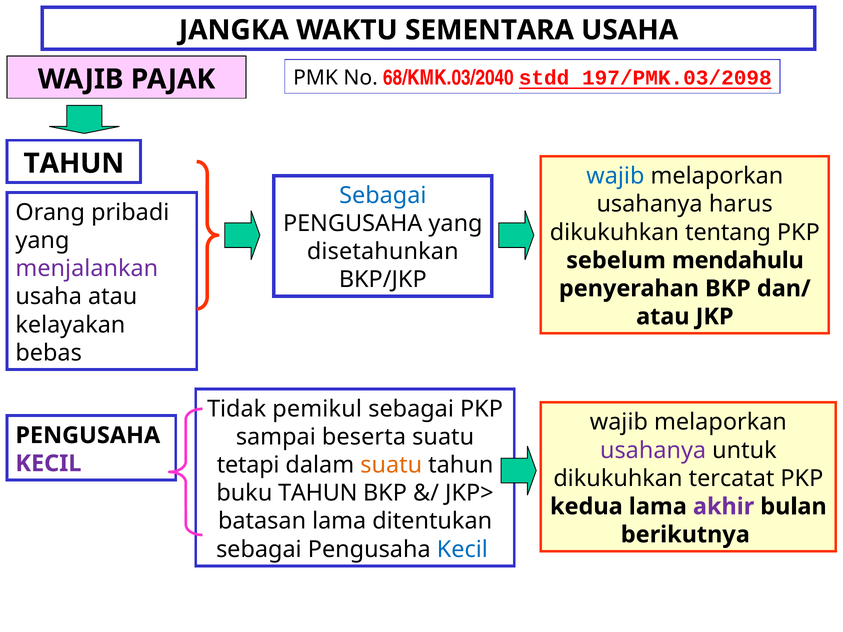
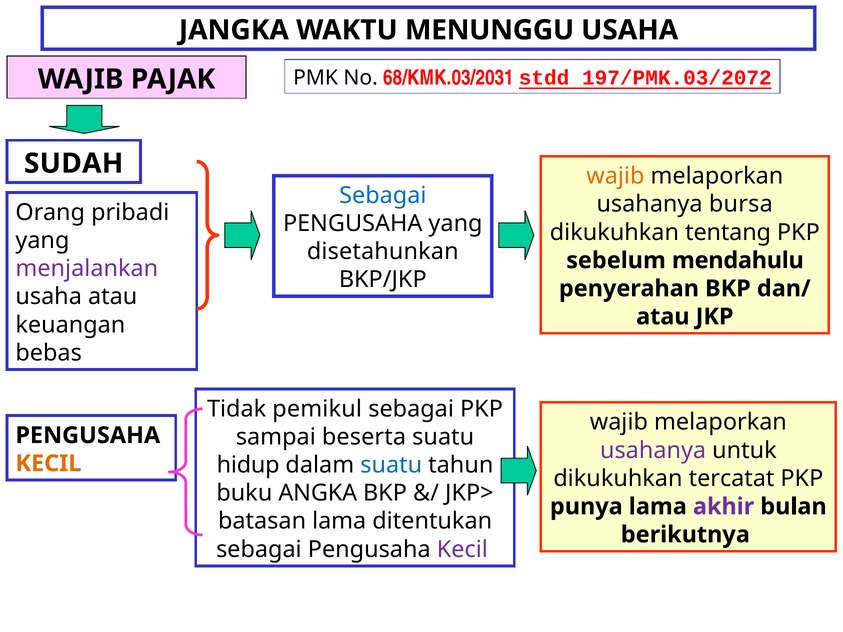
SEMENTARA: SEMENTARA -> MENUNGGU (490, 30)
68/KMK.03/2040: 68/KMK.03/2040 -> 68/KMK.03/2031 (449, 78)
197/PMK.03/2098: 197/PMK.03/2098 -> 197/PMK.03/2072 (677, 78)
TAHUN: TAHUN -> SUDAH (74, 164)
wajib colour: blue -> orange (615, 176)
harus: harus -> bursa (741, 204)
kelayakan: kelayakan -> keuangan (70, 325)
tetapi: tetapi -> hidup (248, 465)
suatu colour: orange -> blue (391, 465)
KECIL colour: purple -> orange (48, 464)
buku TAHUN: TAHUN -> ANGKA (318, 493)
kedua: kedua -> punya (586, 507)
Kecil colour: blue -> purple (462, 550)
